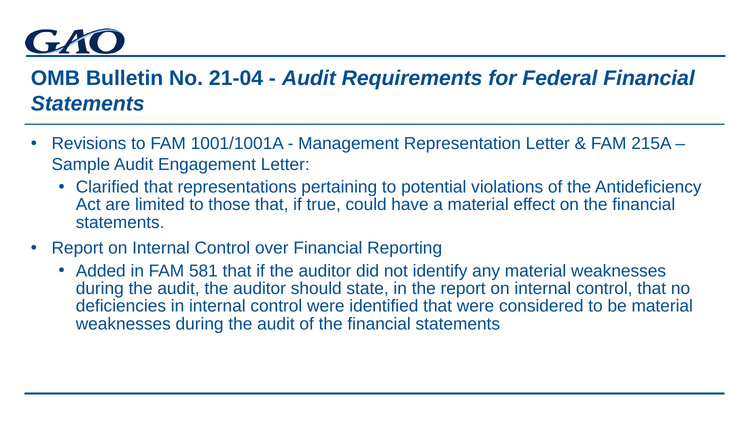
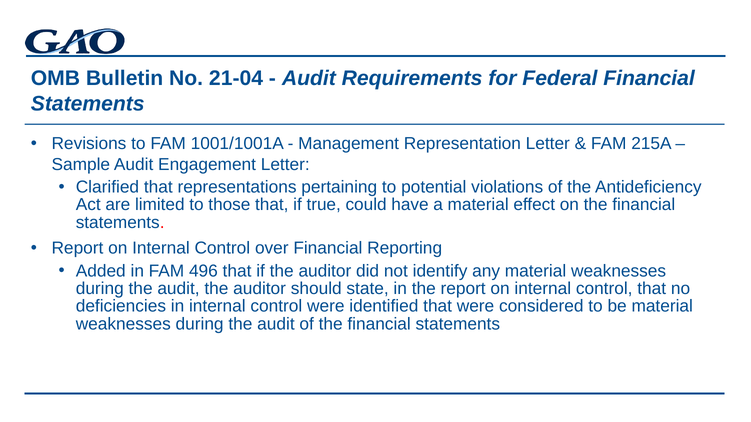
581: 581 -> 496 (203, 271)
